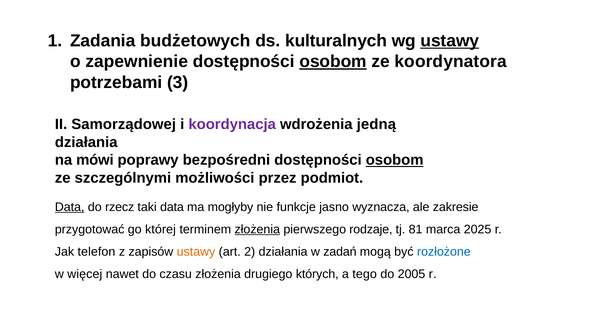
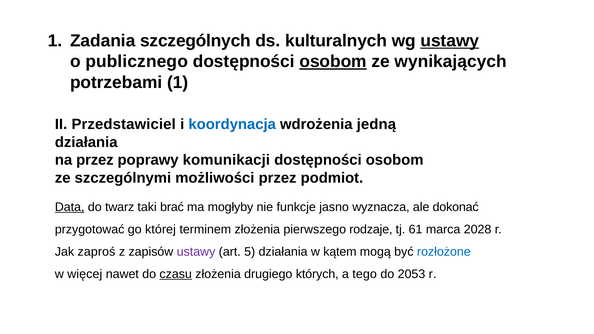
budżetowych: budżetowych -> szczególnych (195, 41)
zapewnienie: zapewnienie -> publicznego (137, 62)
koordynatora: koordynatora -> wynikających (451, 62)
potrzebami 3: 3 -> 1 (178, 82)
Samorządowej: Samorządowej -> Przedstawiciel (124, 124)
koordynacja colour: purple -> blue (232, 124)
na mówi: mówi -> przez (95, 160)
bezpośredni: bezpośredni -> komunikacji (226, 160)
osobom underline: present -> none (395, 160)
rzecz: rzecz -> twarz (120, 207)
taki data: data -> brać (172, 207)
zakresie: zakresie -> dokonać (456, 207)
złożenia underline: present -> none (257, 230)
81: 81 -> 61 (416, 230)
2025: 2025 -> 2028 (478, 230)
telefon: telefon -> zaproś (96, 252)
ustawy colour: orange -> purple (196, 252)
2: 2 -> 5 (250, 252)
zadań: zadań -> kątem (340, 252)
czasu underline: none -> present (176, 274)
2005: 2005 -> 2053 (411, 274)
